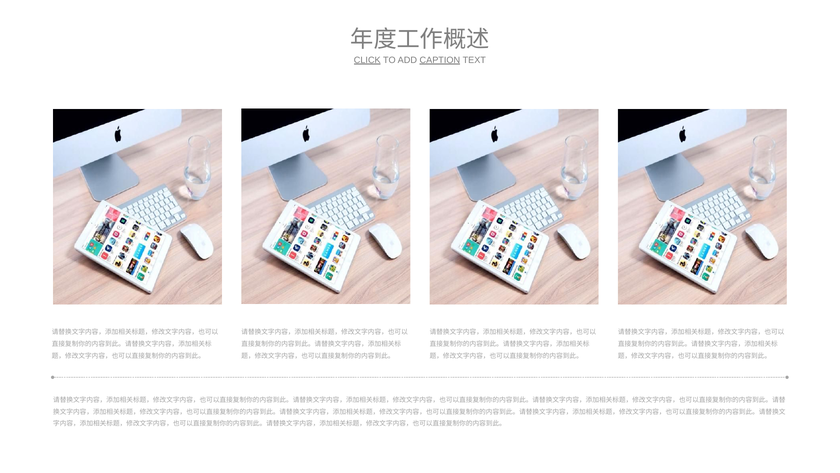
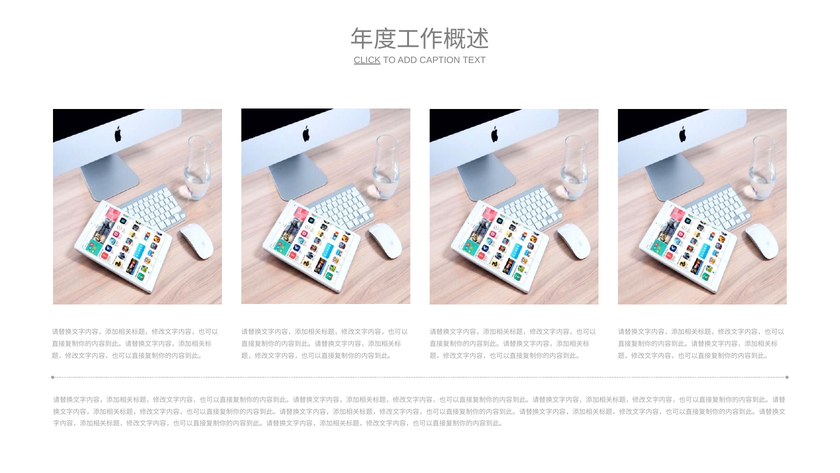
CAPTION underline: present -> none (440, 60)
